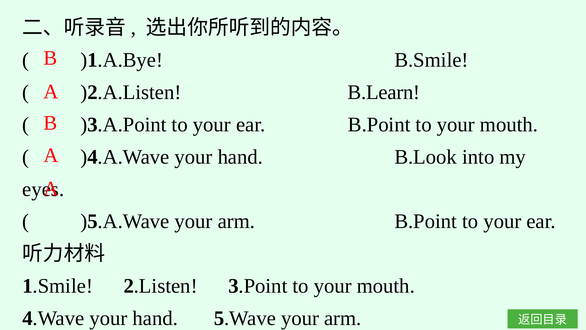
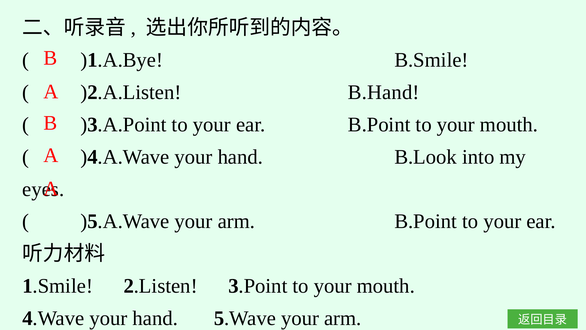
B.Learn: B.Learn -> B.Hand (384, 92)
